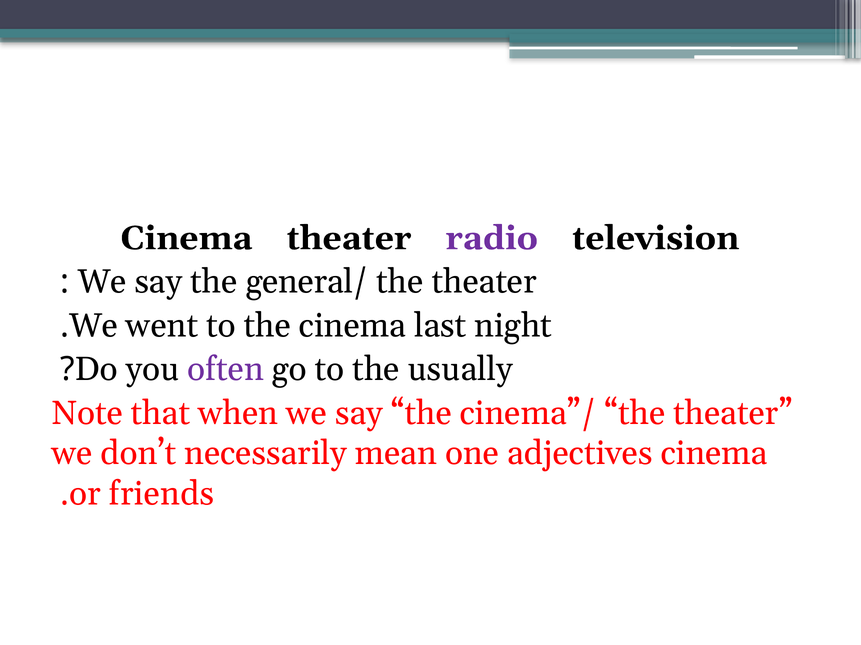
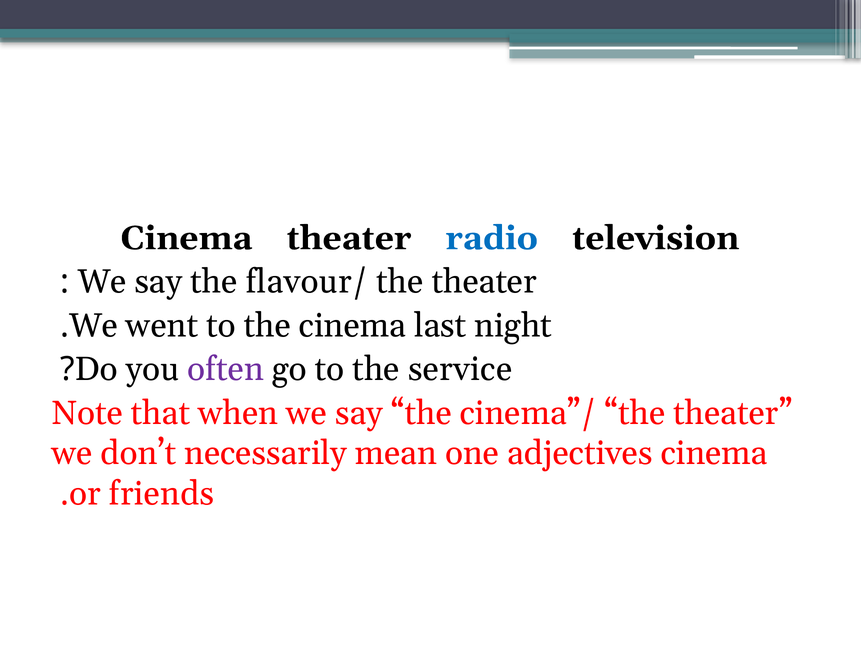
radio colour: purple -> blue (492, 238)
general/: general/ -> flavour/ (307, 282)
usually: usually -> service (460, 370)
